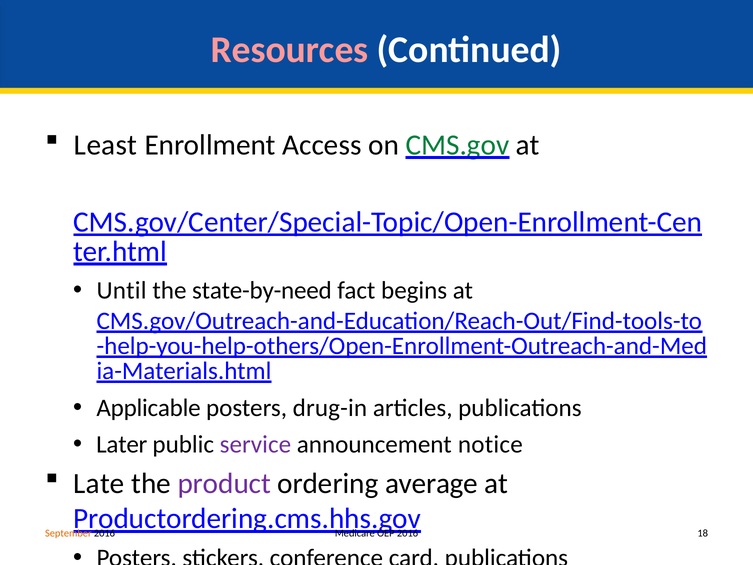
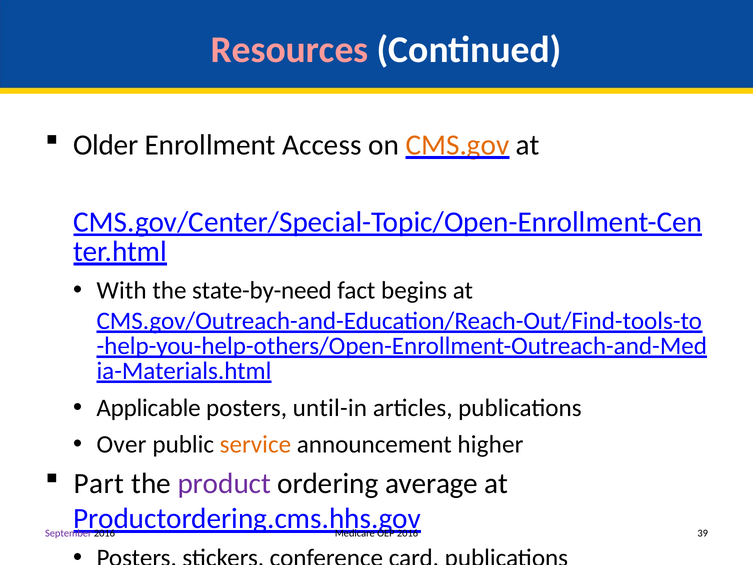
Least: Least -> Older (106, 145)
CMS.gov colour: green -> orange (457, 145)
Until: Until -> With (122, 291)
drug-in: drug-in -> until-in (330, 408)
Later: Later -> Over (122, 444)
service colour: purple -> orange (255, 444)
notice: notice -> higher (490, 444)
Late: Late -> Part (99, 483)
September colour: orange -> purple (68, 533)
18: 18 -> 39 (703, 533)
